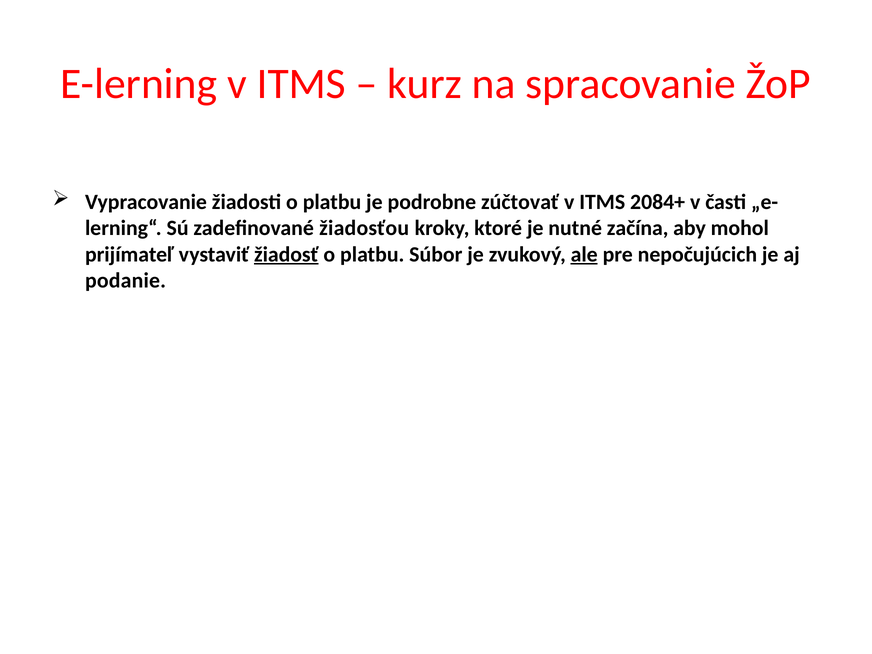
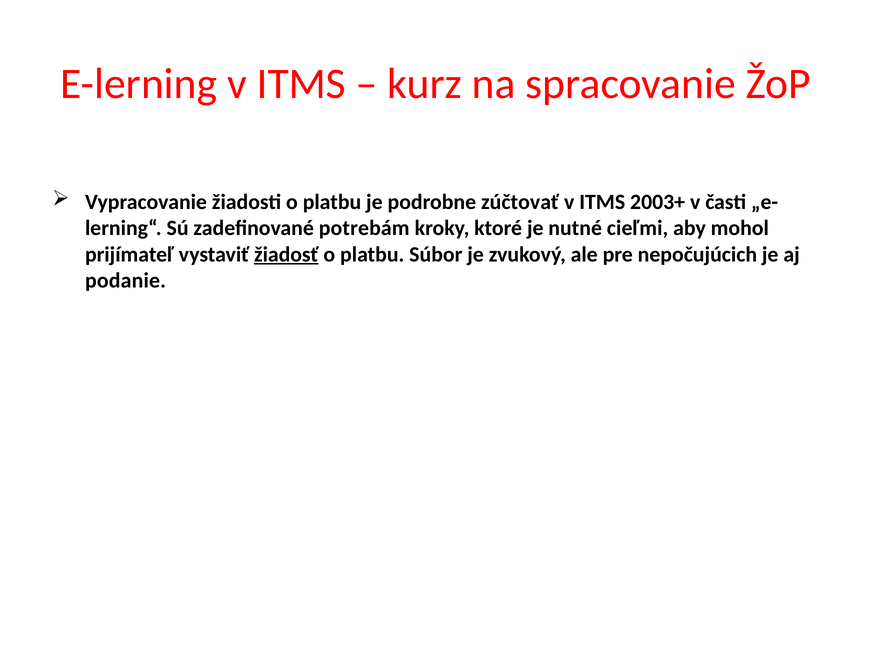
2084+: 2084+ -> 2003+ (658, 202)
žiadosťou: žiadosťou -> potrebám (364, 228)
začína: začína -> cieľmi (638, 228)
ale underline: present -> none (584, 254)
